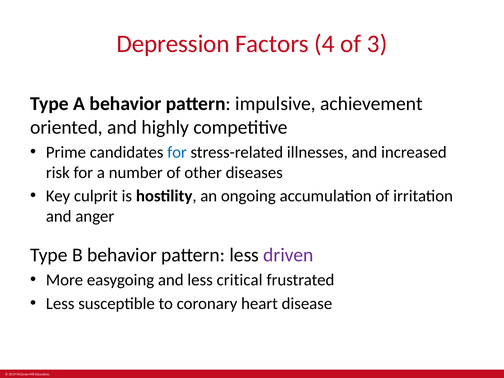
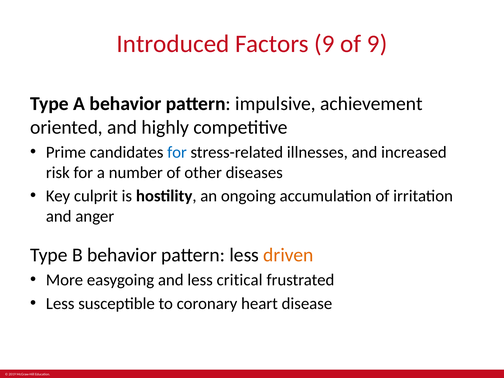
Depression: Depression -> Introduced (173, 44)
Factors 4: 4 -> 9 (324, 44)
of 3: 3 -> 9 (377, 44)
driven colour: purple -> orange (288, 255)
